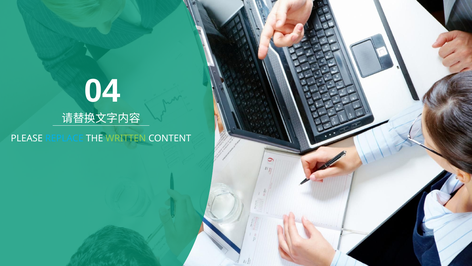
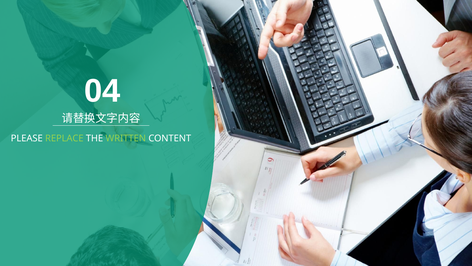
REPLACE colour: light blue -> light green (64, 138)
